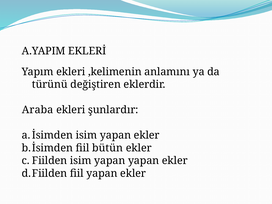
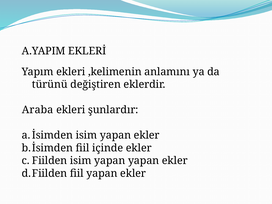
bütün: bütün -> içinde (108, 148)
